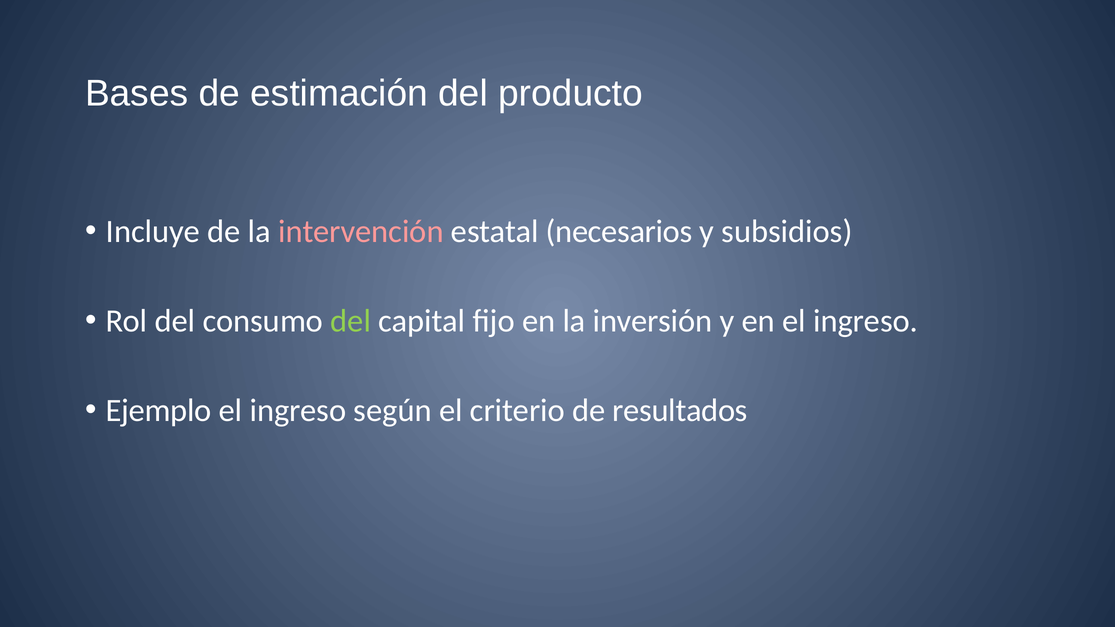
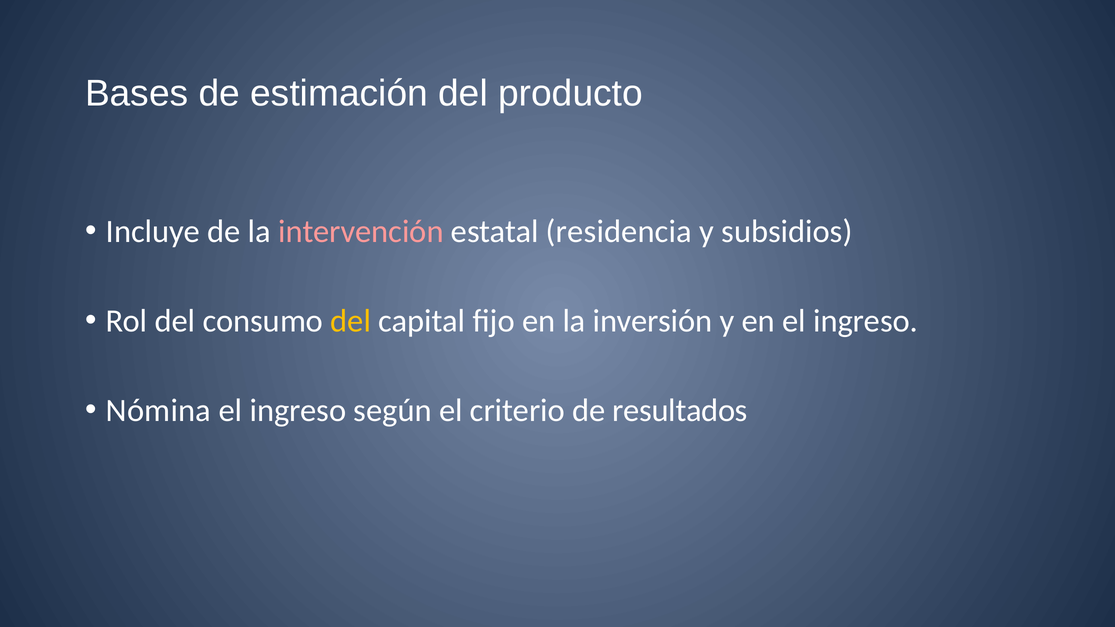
necesarios: necesarios -> residencia (619, 232)
del colour: light green -> yellow (351, 321)
Ejemplo: Ejemplo -> Nómina (158, 411)
